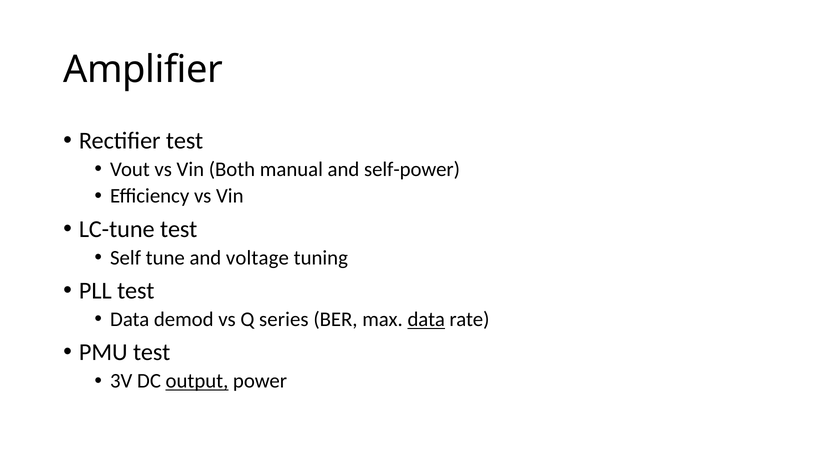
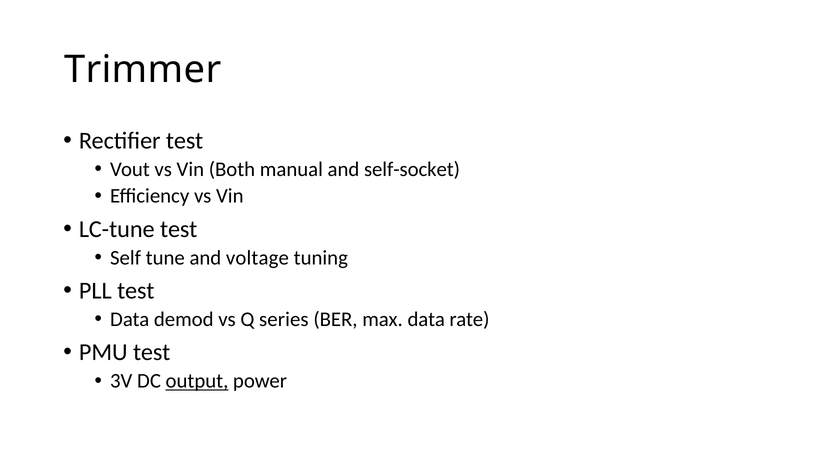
Amplifier: Amplifier -> Trimmer (143, 70)
self-power: self-power -> self-socket (412, 169)
data underline: present -> none (426, 319)
